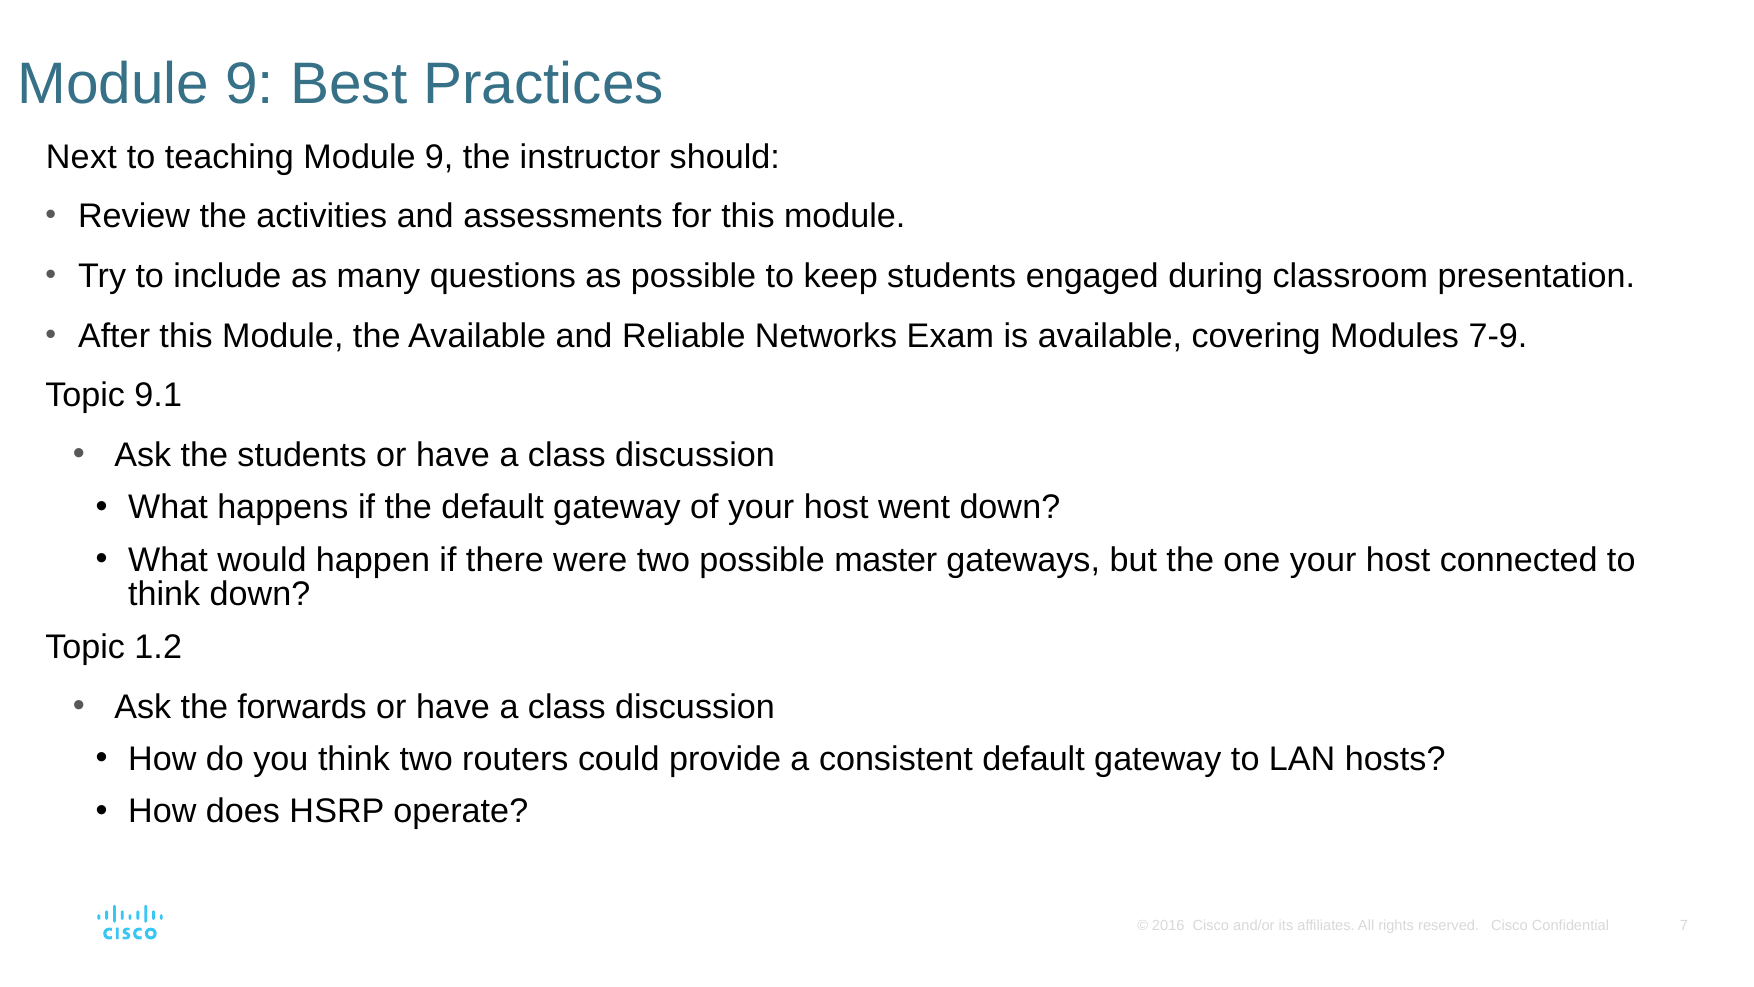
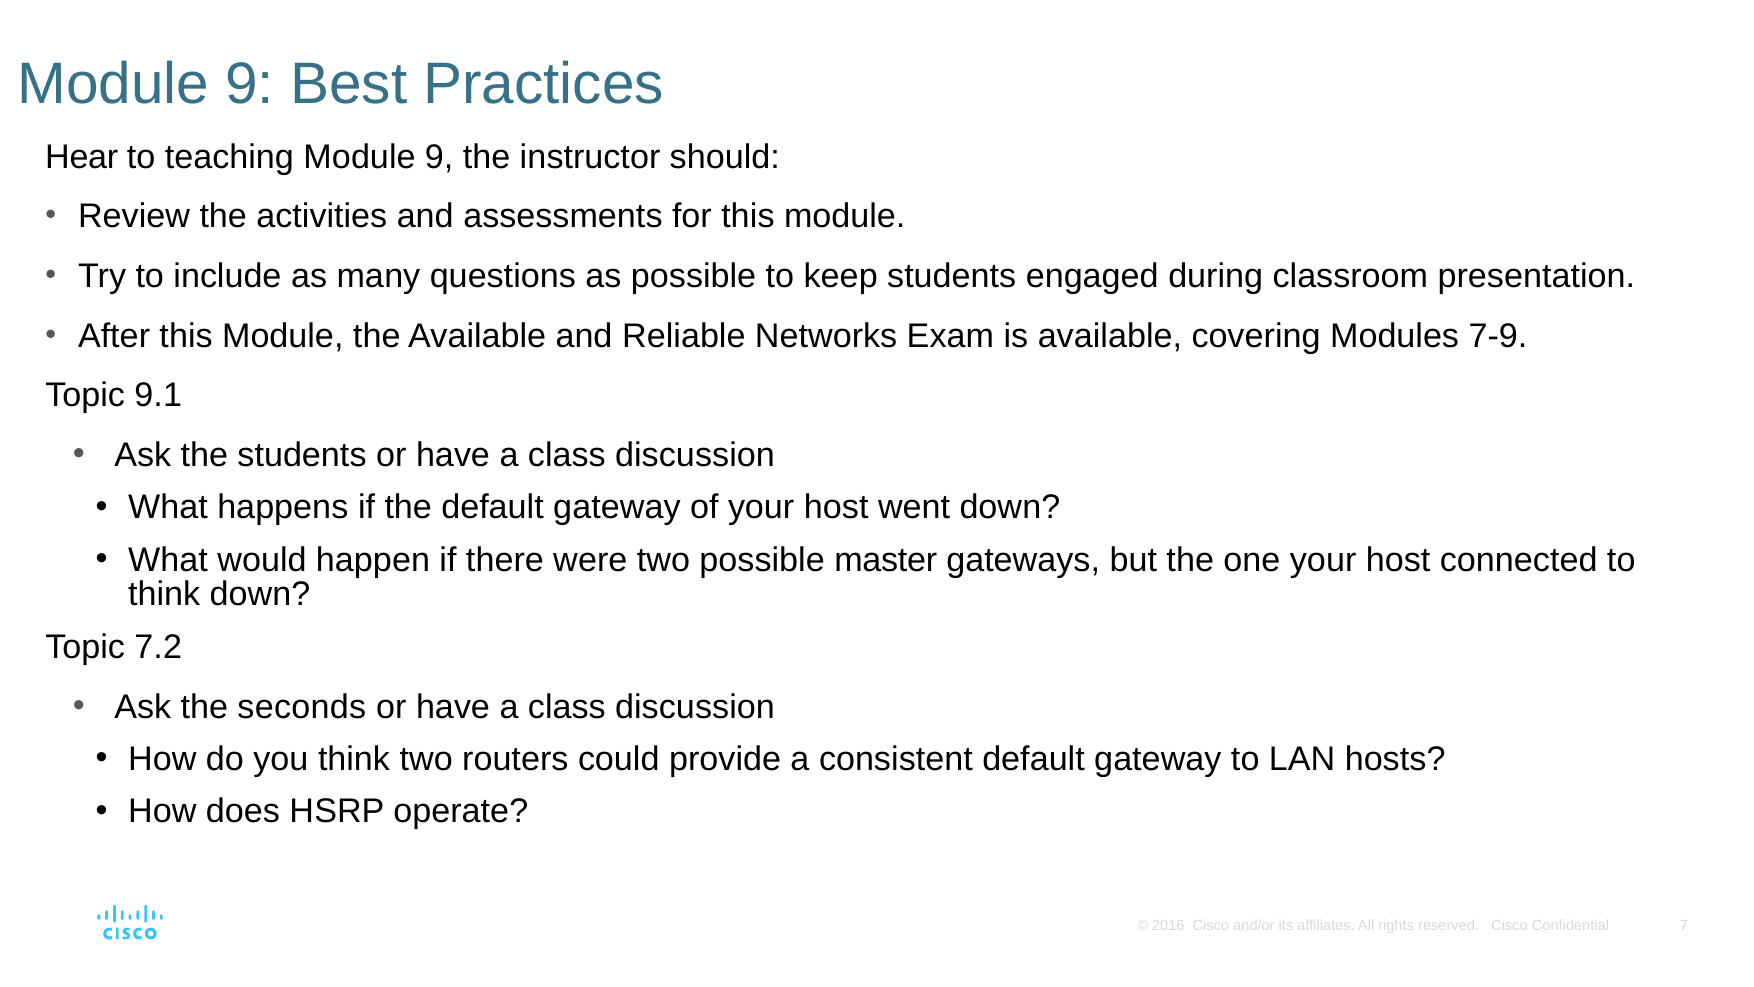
Next: Next -> Hear (82, 157)
1.2: 1.2 -> 7.2 (158, 647)
forwards: forwards -> seconds (302, 707)
